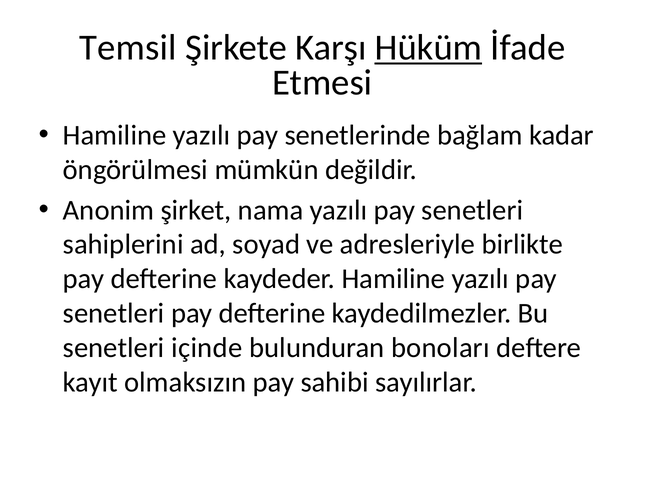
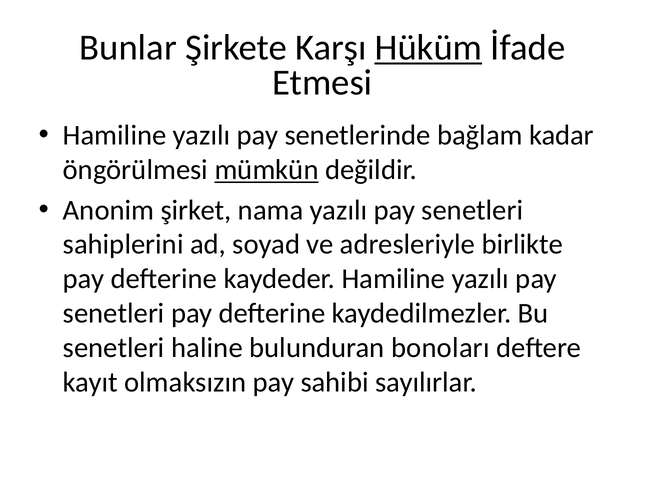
Temsil: Temsil -> Bunlar (128, 48)
mümkün underline: none -> present (267, 170)
içinde: içinde -> haline (207, 348)
